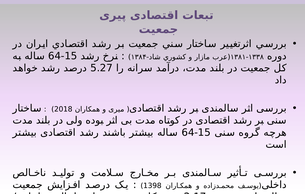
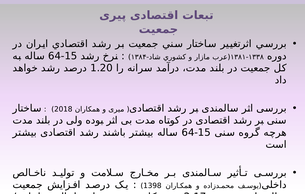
5.27: 5.27 -> 1.20 (102, 68)
